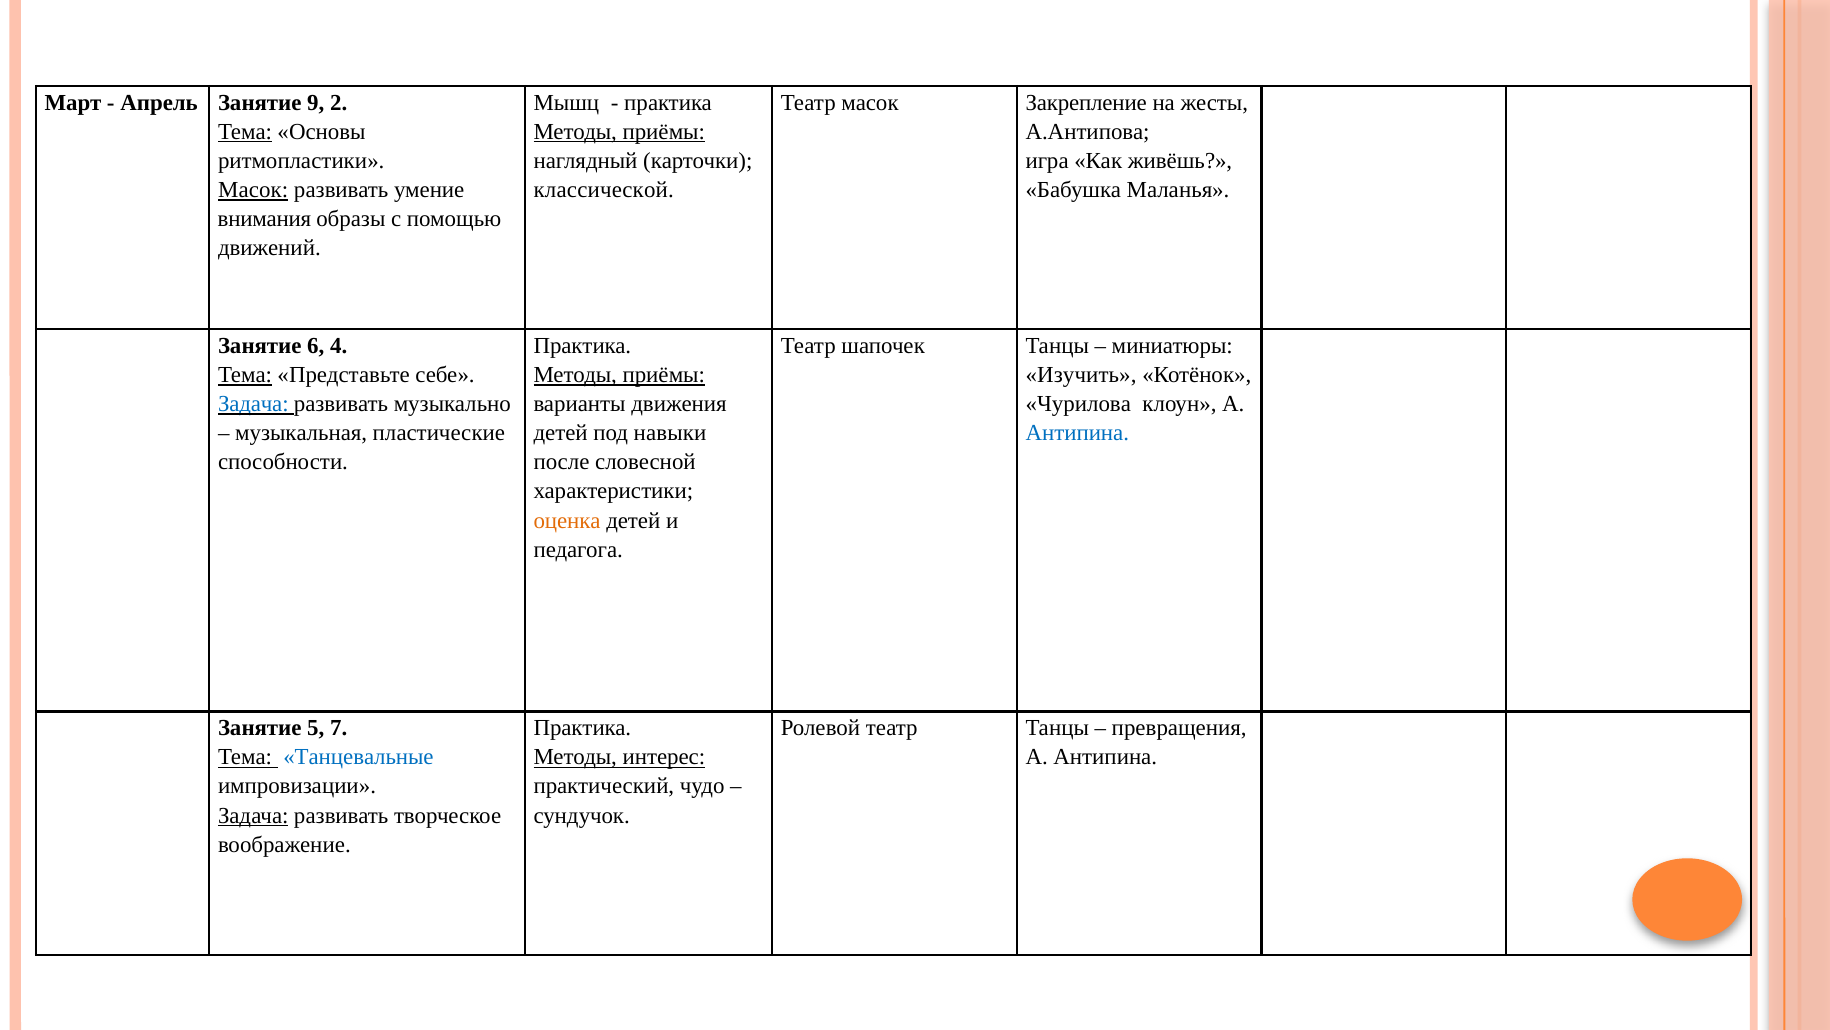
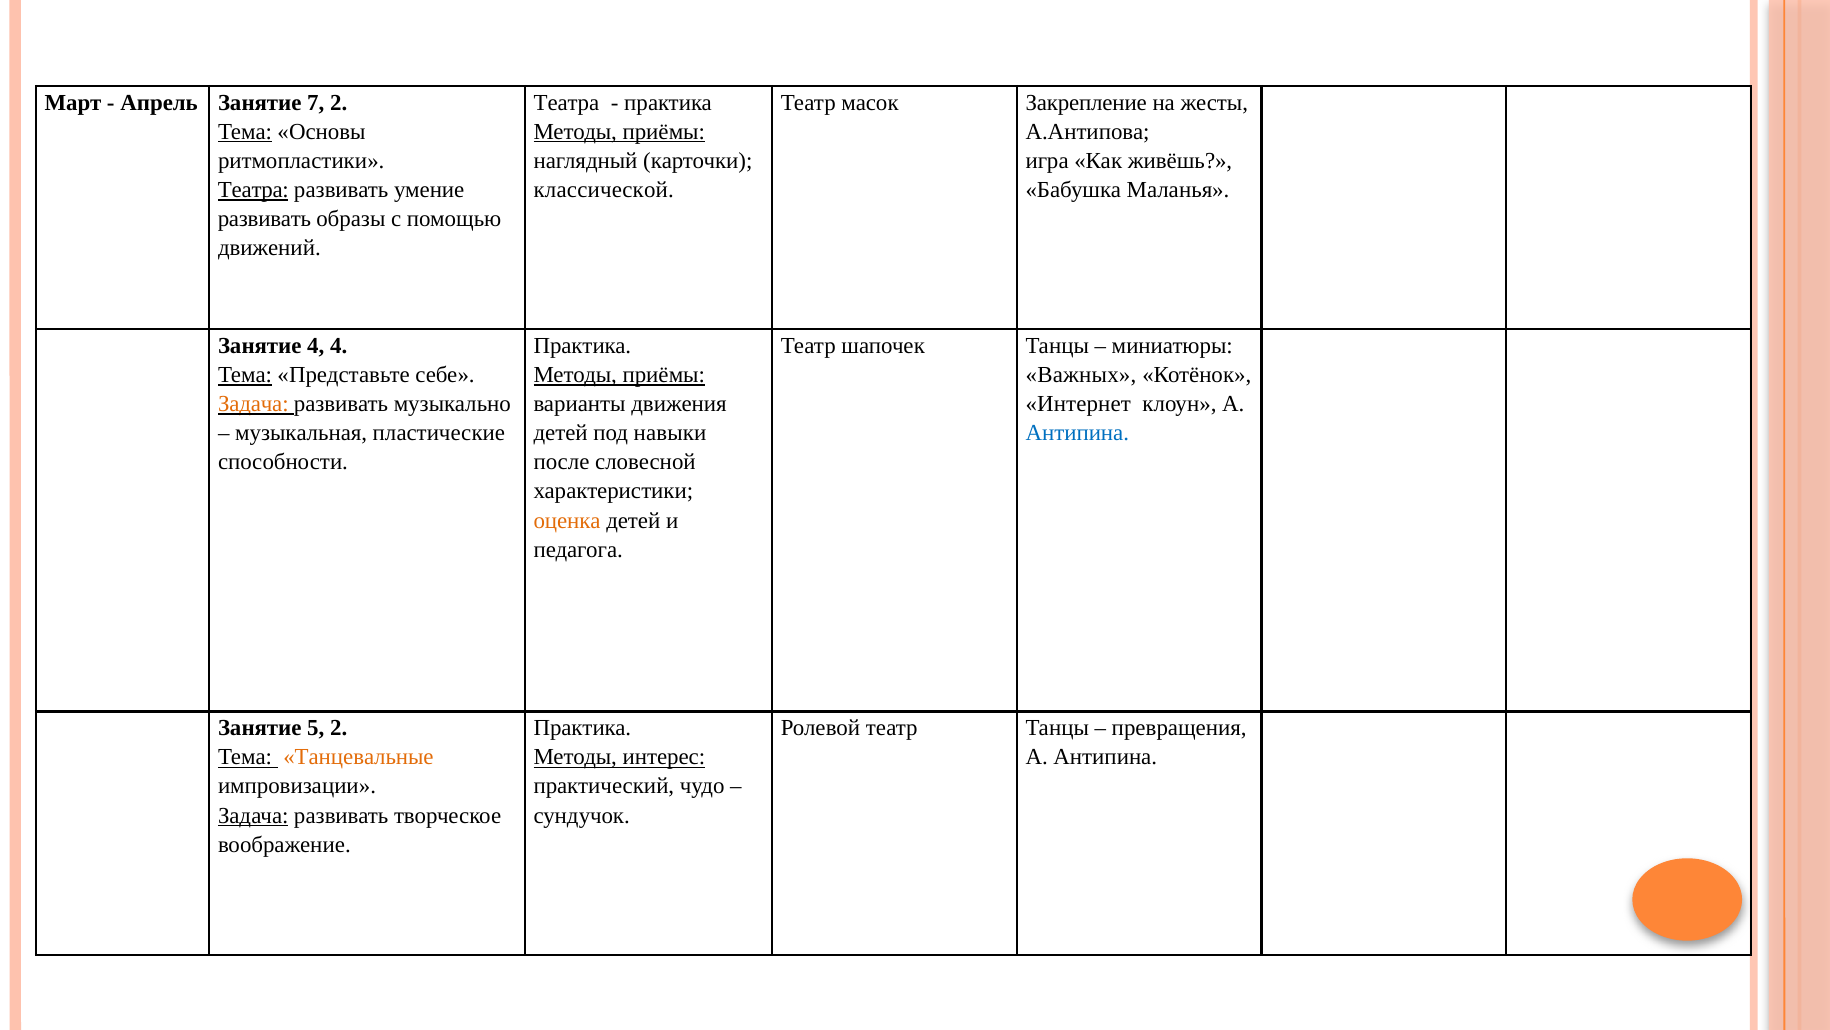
9: 9 -> 7 (316, 102)
Мышц: Мышц -> Театра (566, 102)
Масок: Масок -> Театра (253, 190)
внимания: внимания -> развивать (264, 219)
Занятие 6: 6 -> 4 (316, 346)
Изучить: Изучить -> Важных (1081, 375)
Задача colour: blue -> orange (253, 404)
Чурилова: Чурилова -> Интернет (1078, 404)
5 7: 7 -> 2 (339, 728)
Танцевальные colour: blue -> orange (358, 757)
